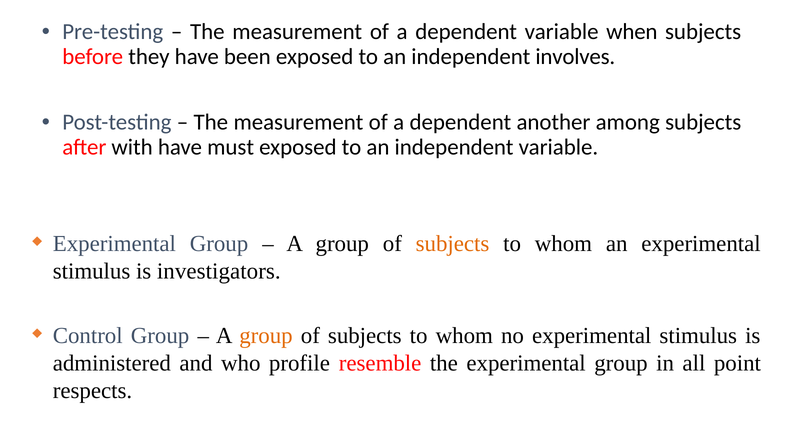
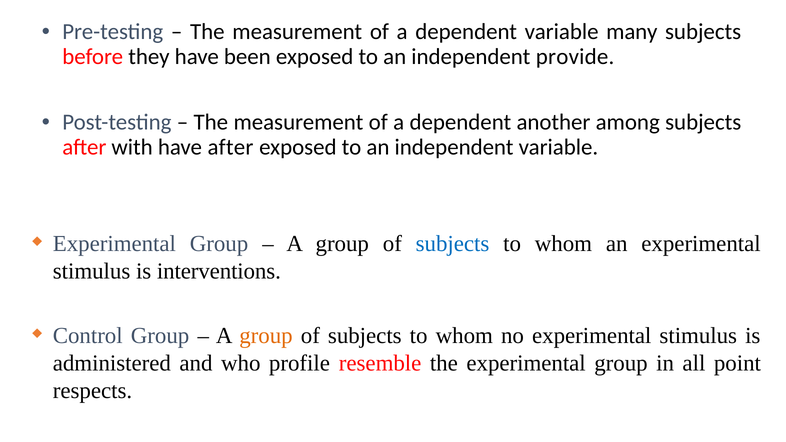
when: when -> many (632, 32)
involves: involves -> provide (575, 57)
have must: must -> after (230, 147)
subjects colour: orange -> blue (452, 244)
investigators: investigators -> interventions (219, 271)
